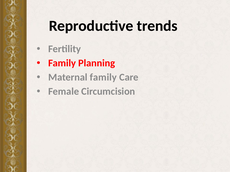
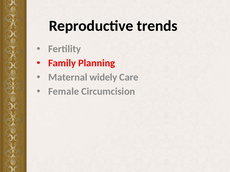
Maternal family: family -> widely (103, 77)
